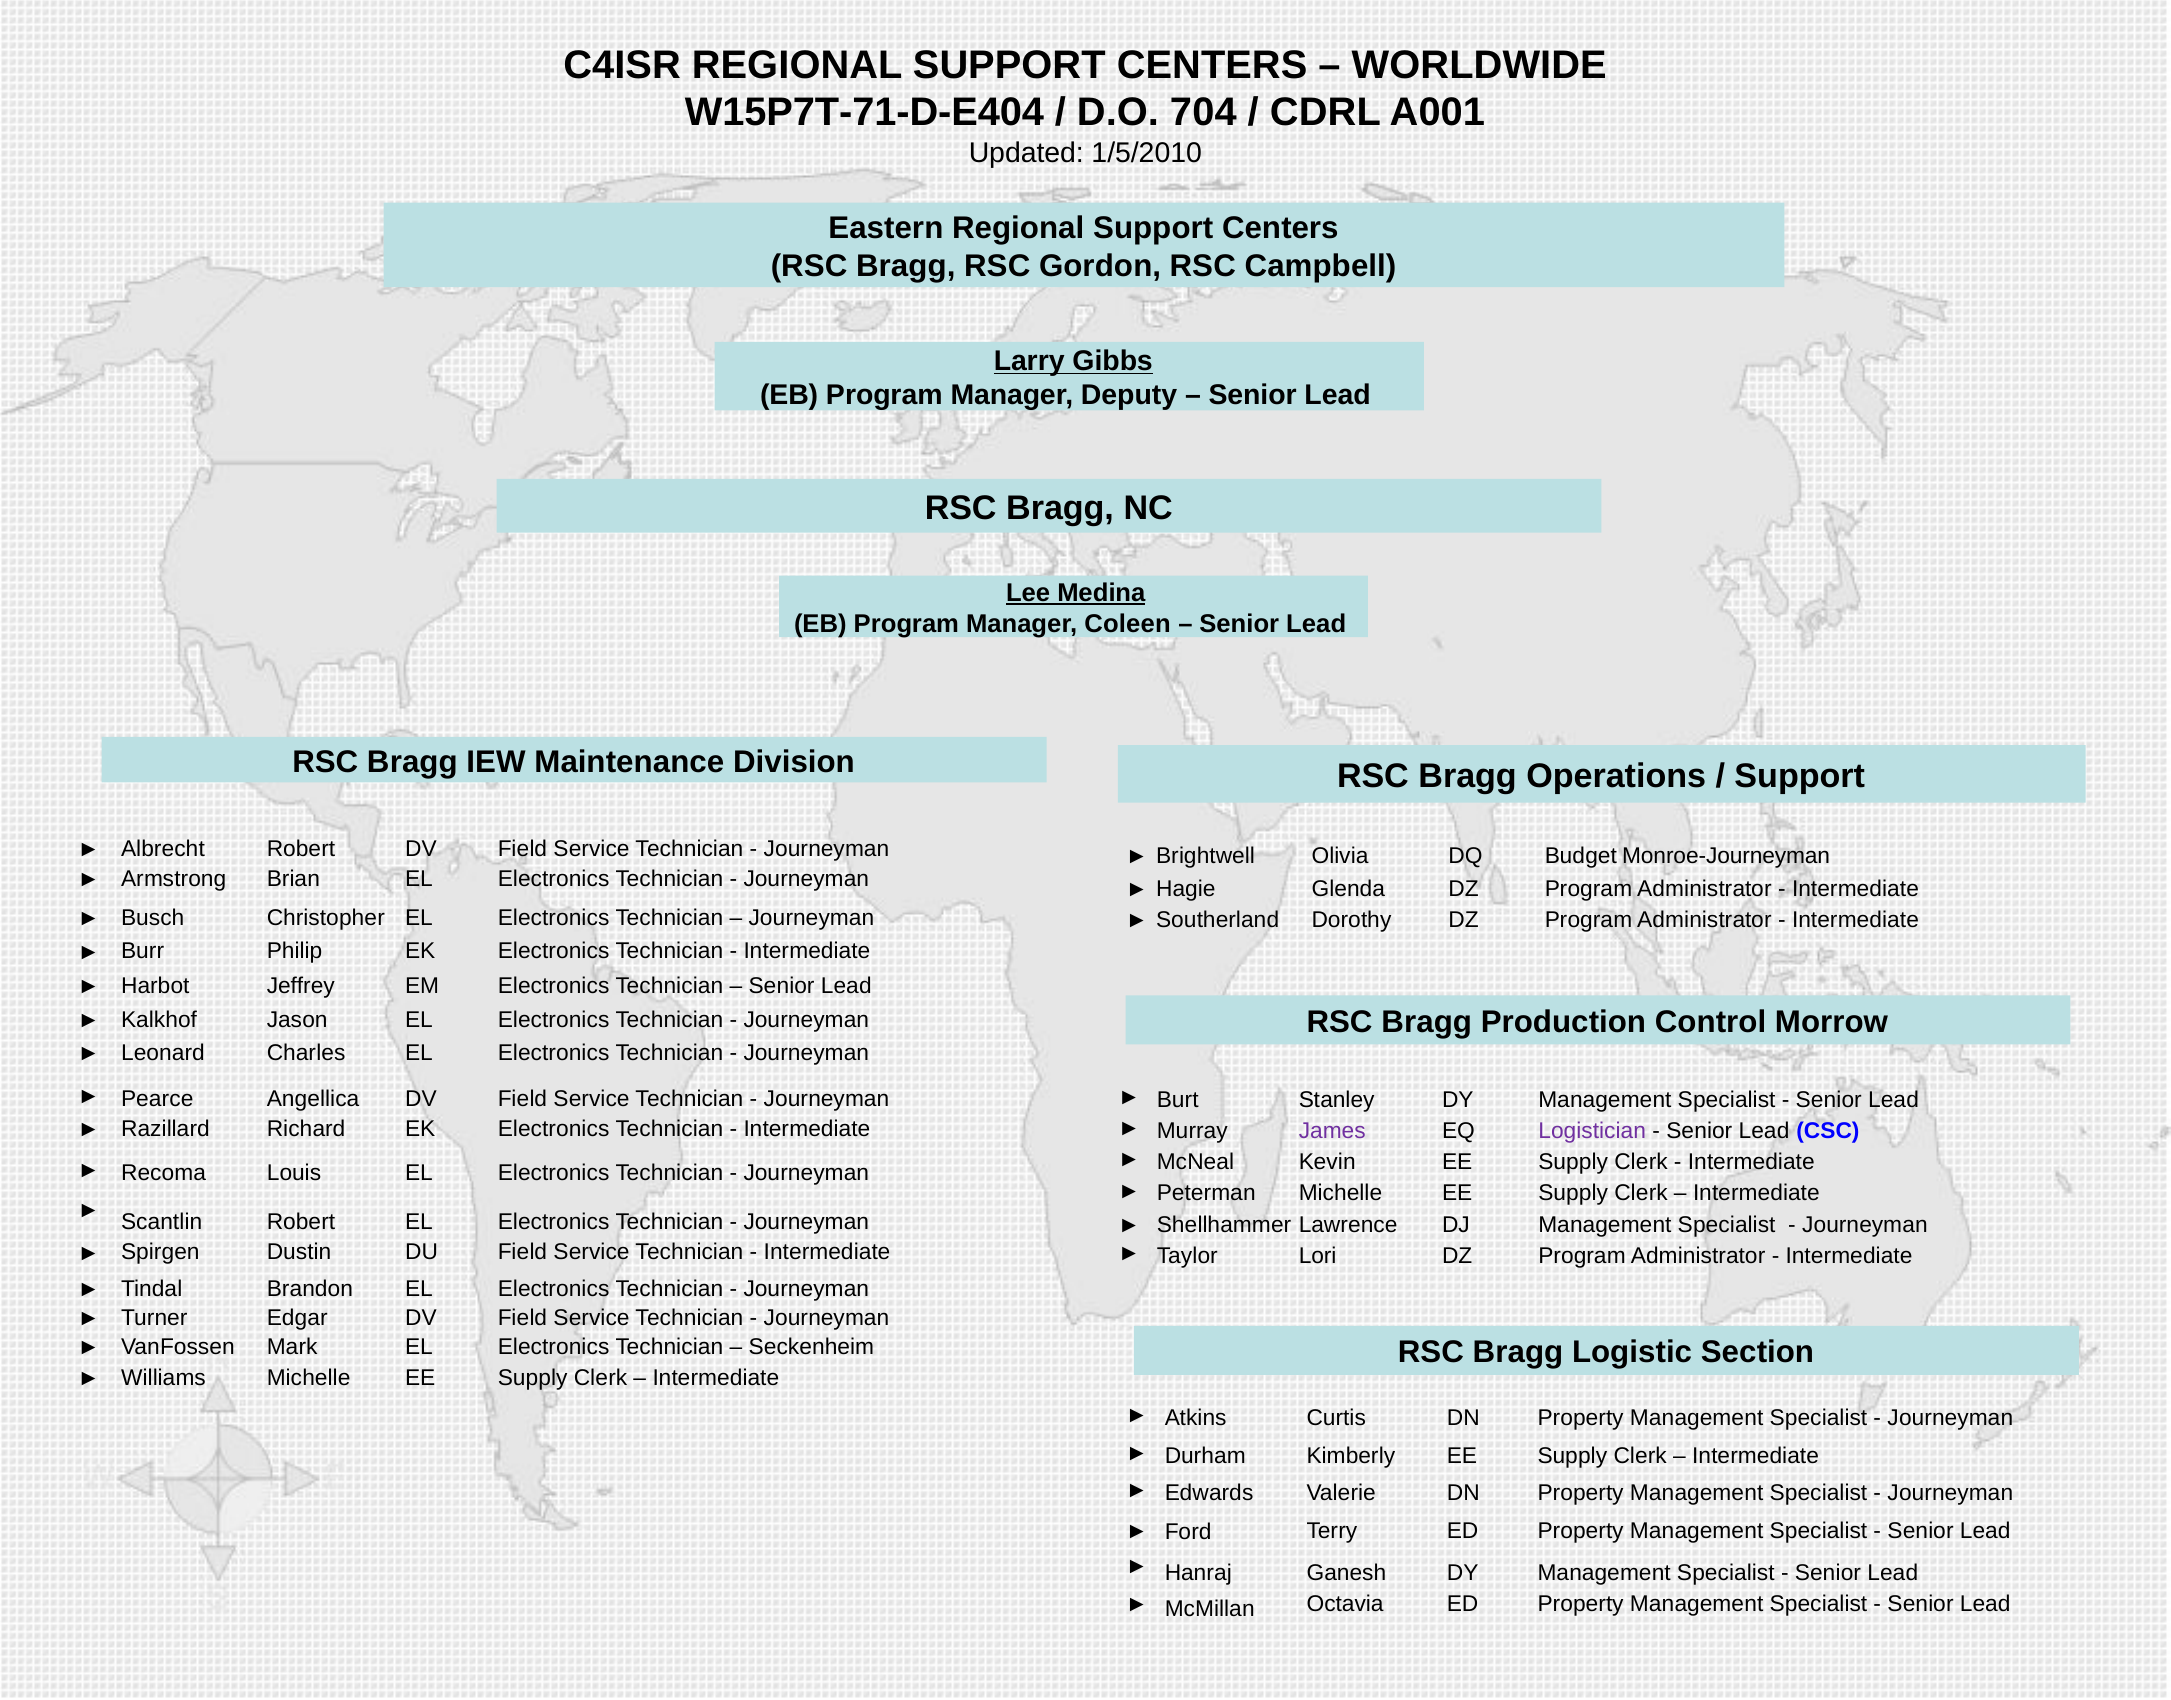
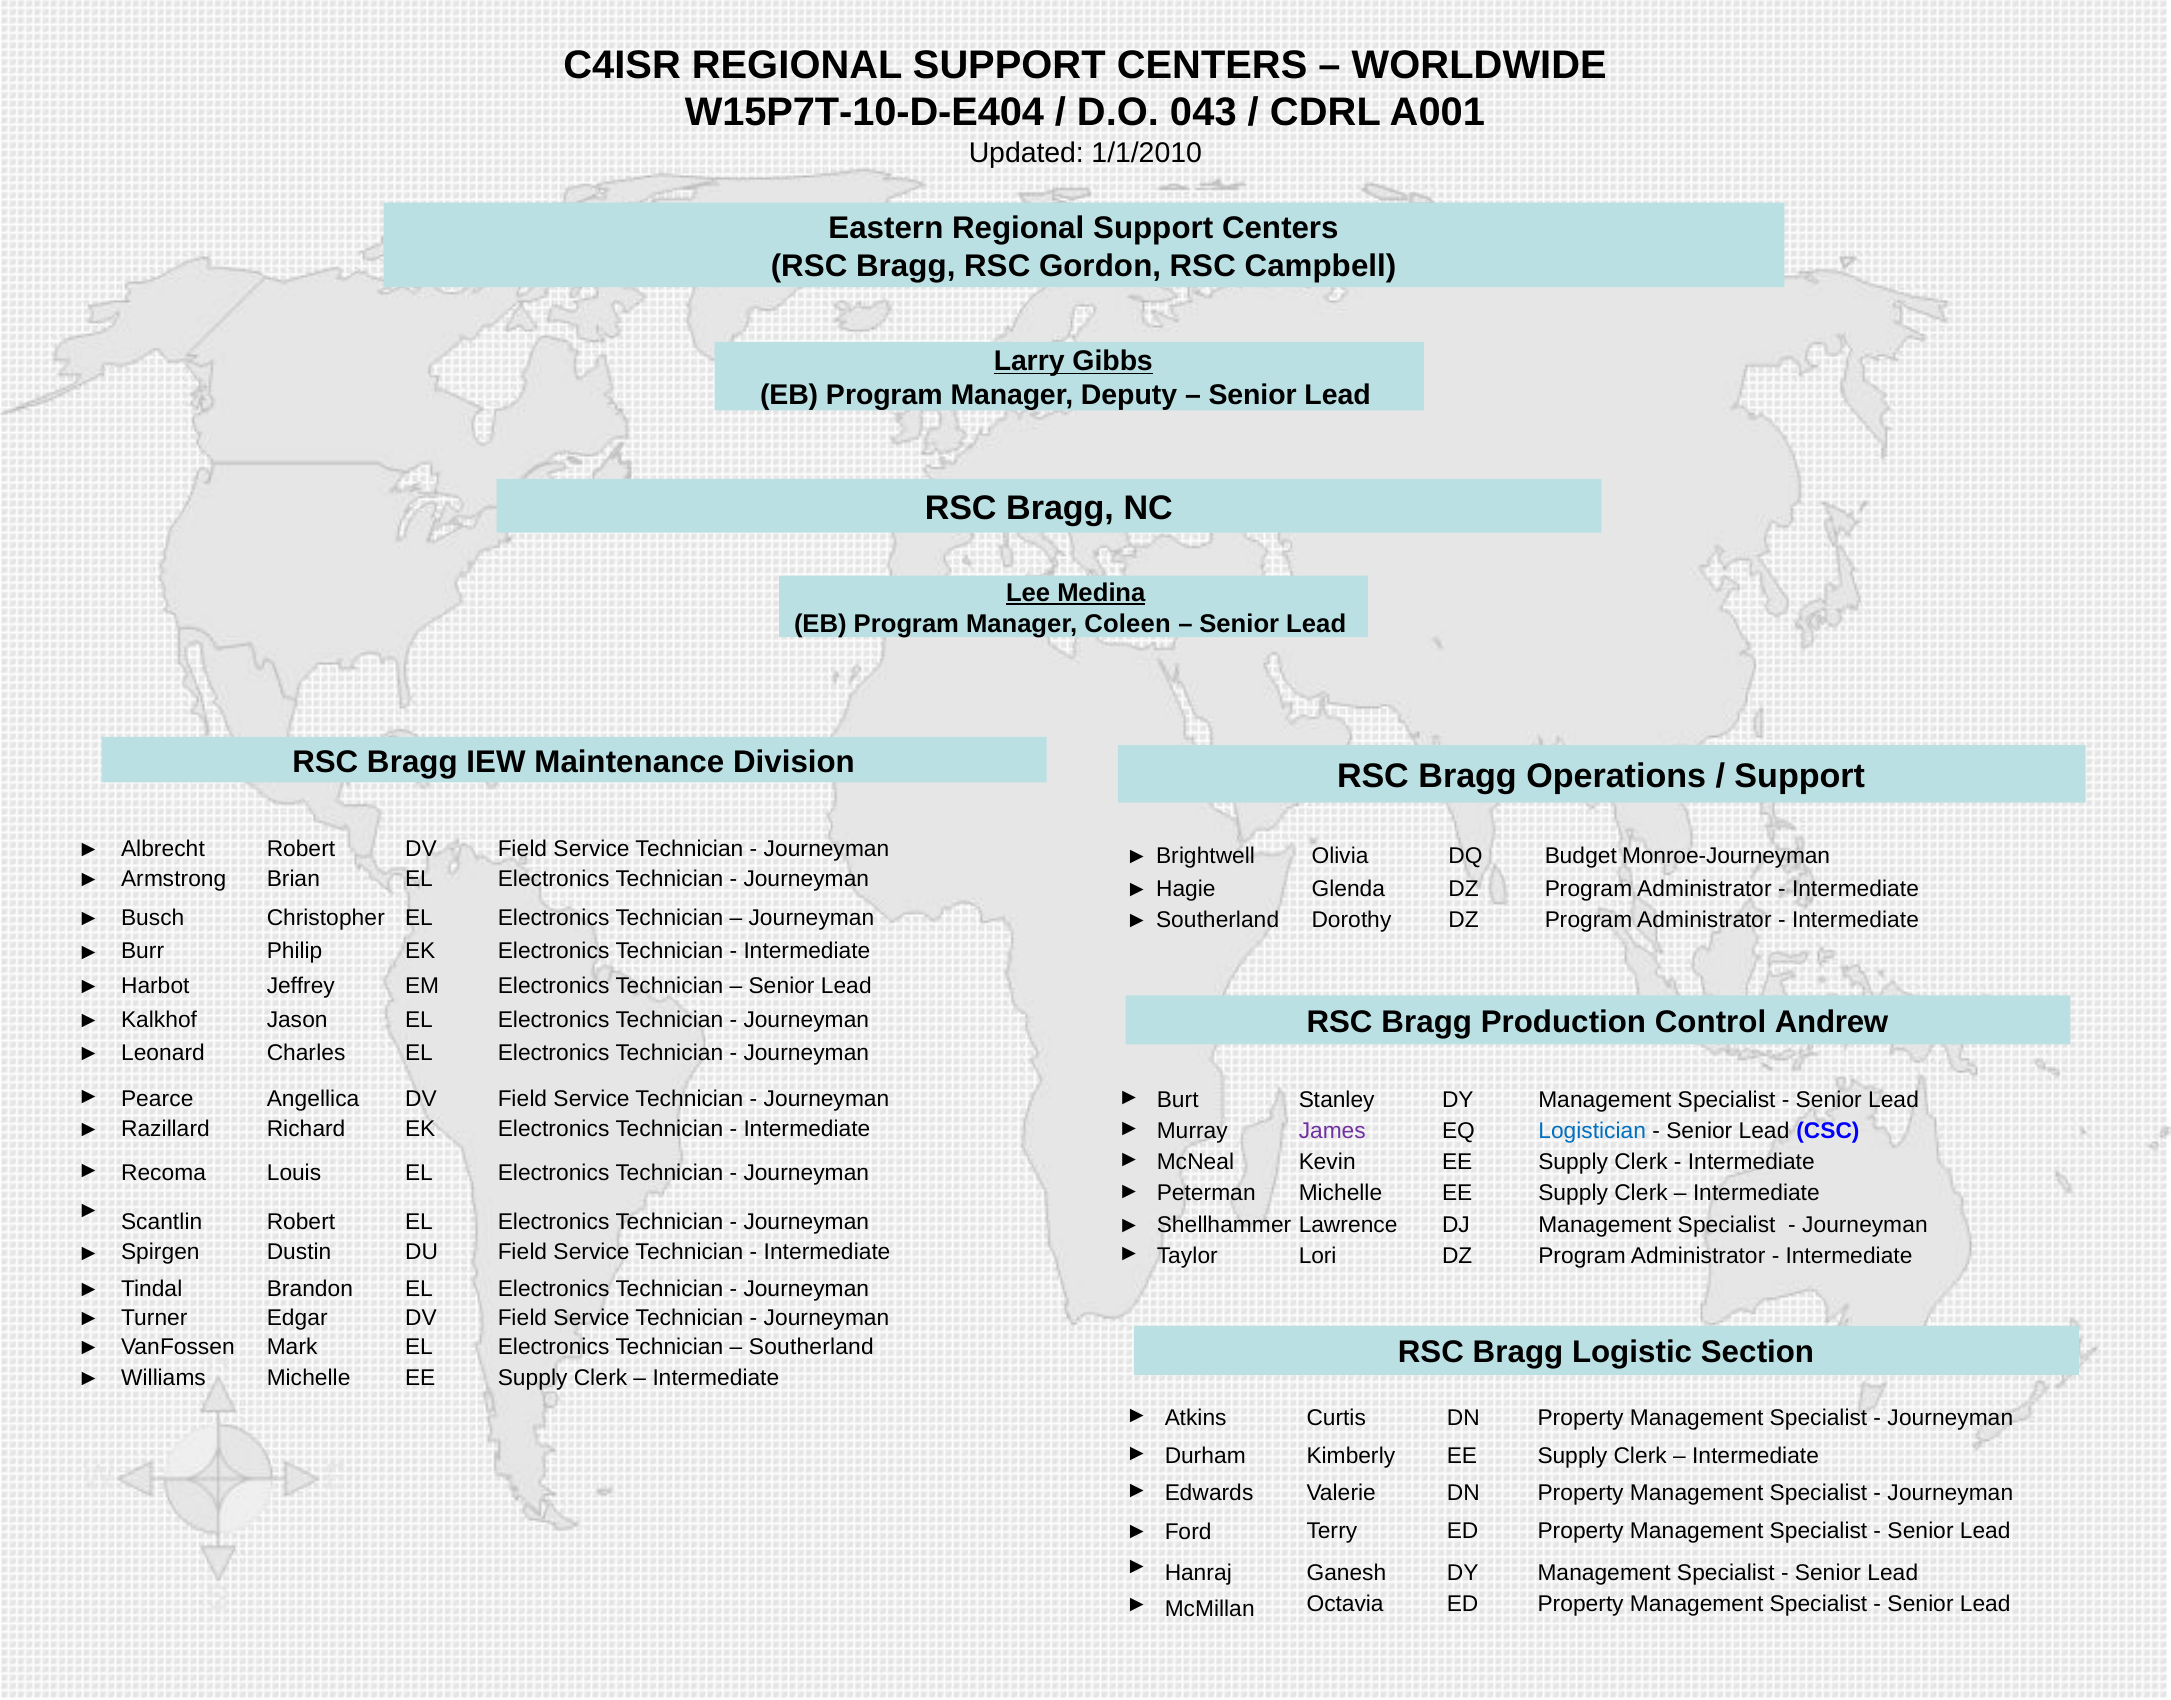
W15P7T-71-D-E404: W15P7T-71-D-E404 -> W15P7T-10-D-E404 (864, 113)
704: 704 -> 043 (1203, 113)
1/5/2010: 1/5/2010 -> 1/1/2010 (1147, 153)
Morrow: Morrow -> Andrew (1832, 1022)
Logistician colour: purple -> blue (1592, 1131)
Seckenheim: Seckenheim -> Southerland (811, 1347)
